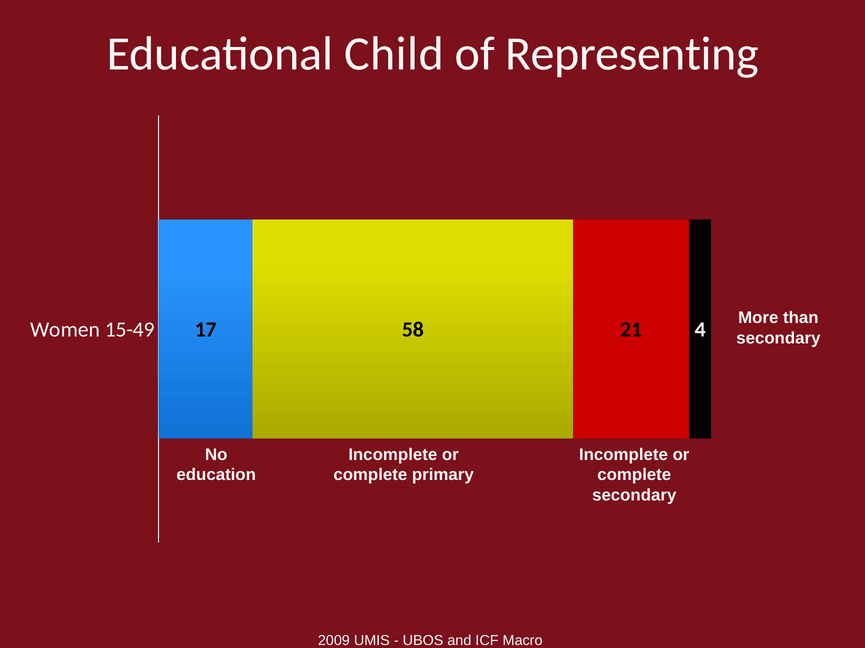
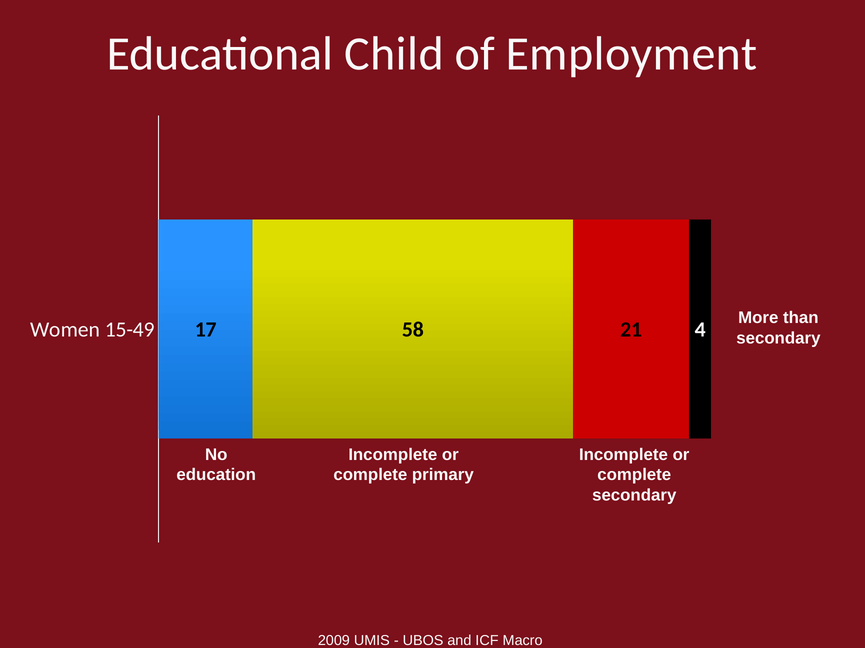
Representing: Representing -> Employment (632, 54)
